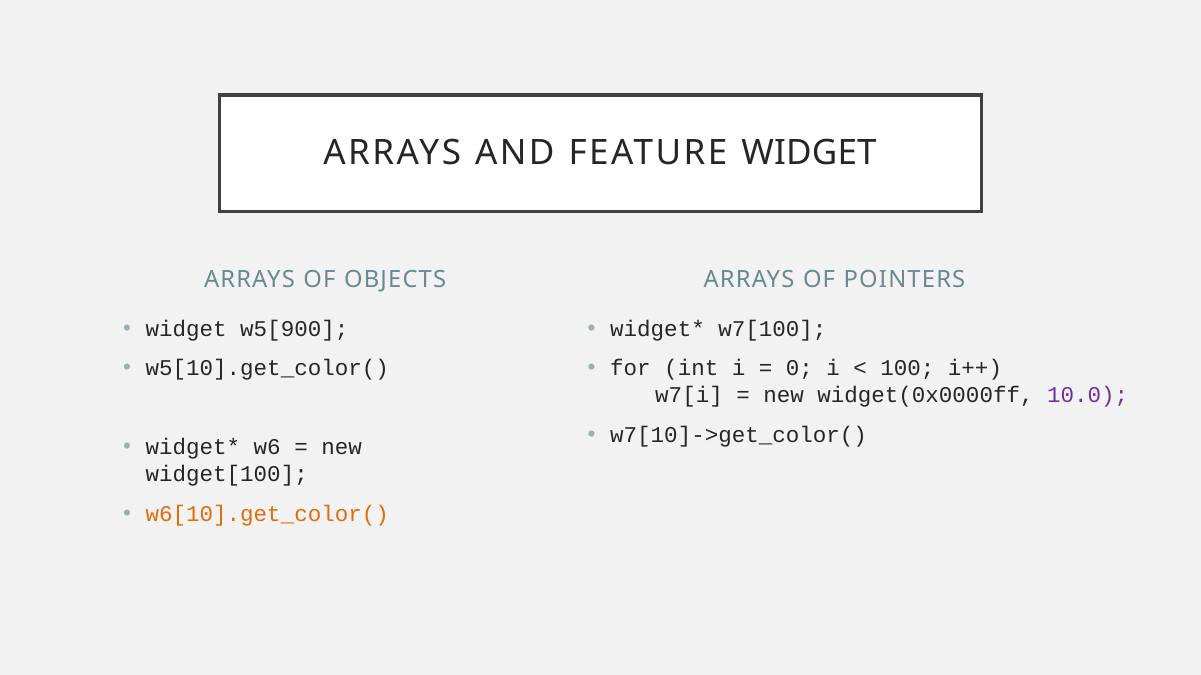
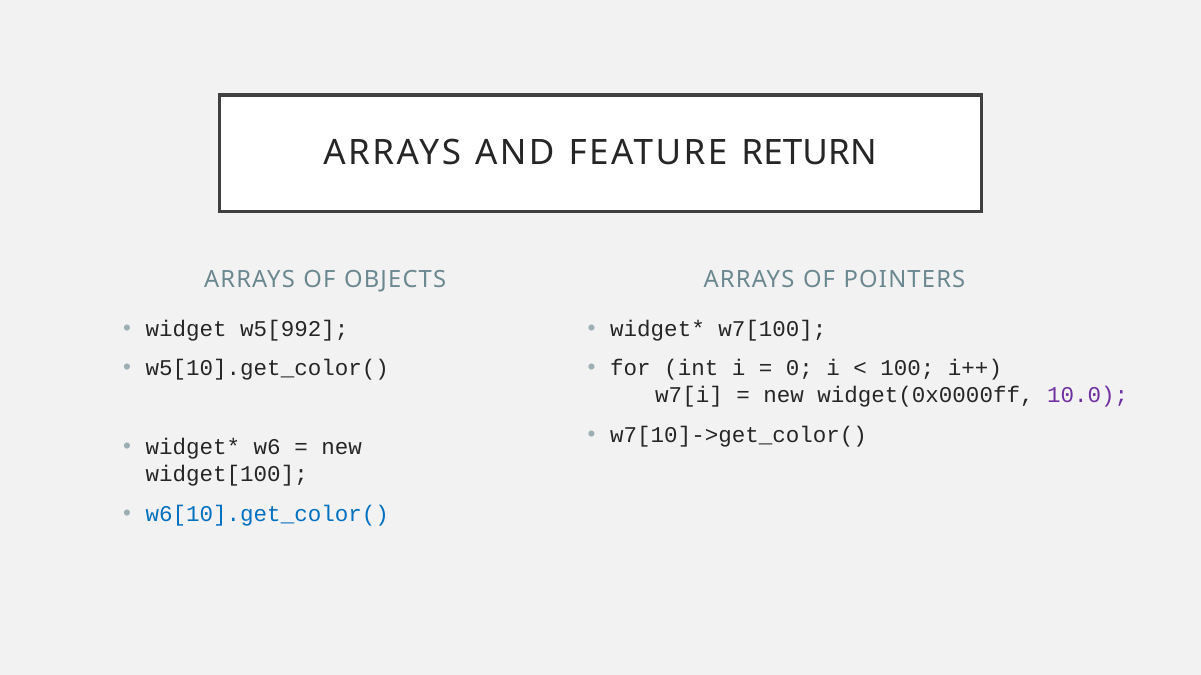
FEATURE WIDGET: WIDGET -> RETURN (809, 153)
w5[900: w5[900 -> w5[992 (294, 329)
w6[10].get_color( colour: orange -> blue (267, 514)
